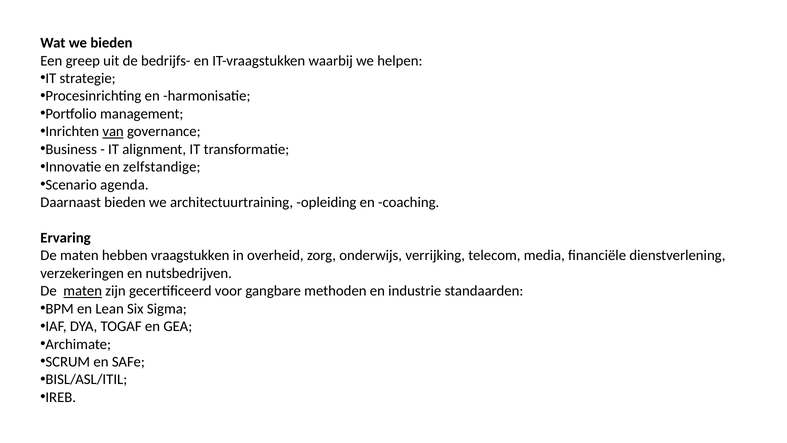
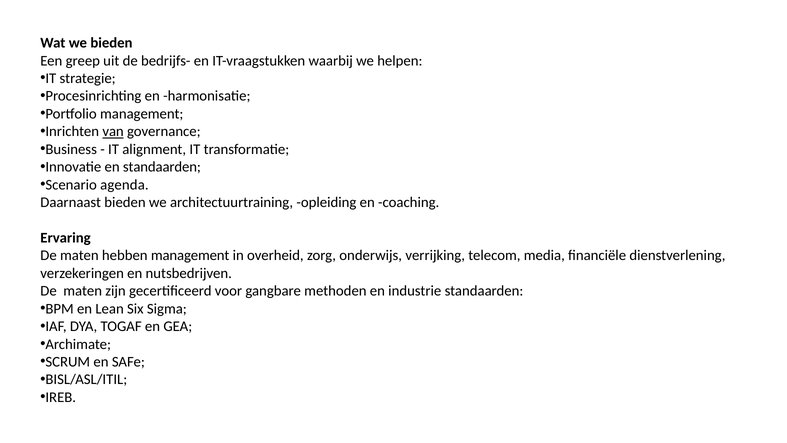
en zelfstandige: zelfstandige -> standaarden (162, 167)
hebben vraagstukken: vraagstukken -> management (190, 255)
maten underline: present -> none (83, 291)
